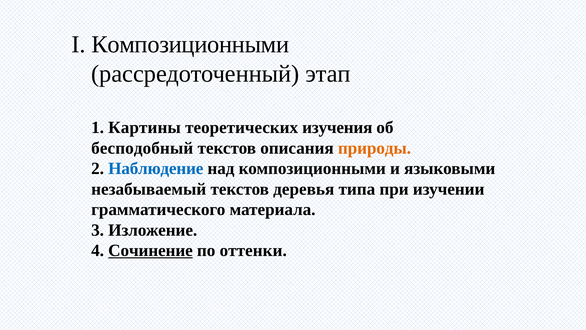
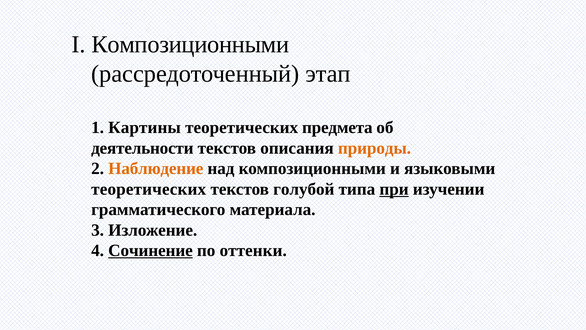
изучения: изучения -> предмета (337, 127)
бесподобный: бесподобный -> деятельности (142, 148)
Наблюдение colour: blue -> orange (156, 168)
незабываемый: незабываемый -> теоретических (149, 189)
деревья: деревья -> голубой (304, 189)
при underline: none -> present (394, 189)
